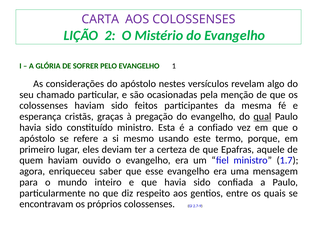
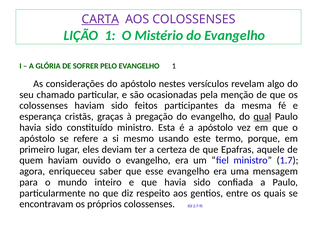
CARTA underline: none -> present (100, 19)
LIÇÃO 2: 2 -> 1 (110, 35)
a confiado: confiado -> apóstolo (215, 127)
